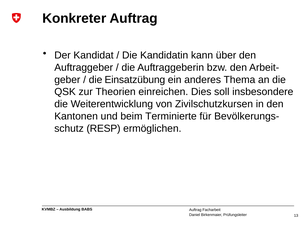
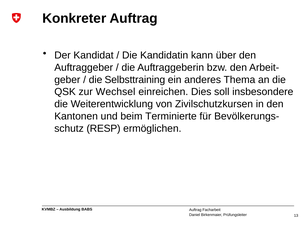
Einsatzübung: Einsatzübung -> Selbsttraining (135, 80)
Theorien: Theorien -> Wechsel (116, 92)
